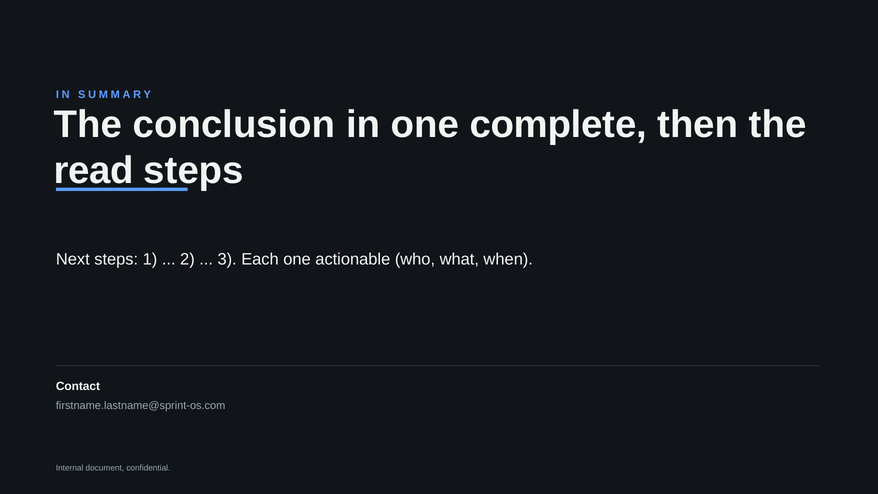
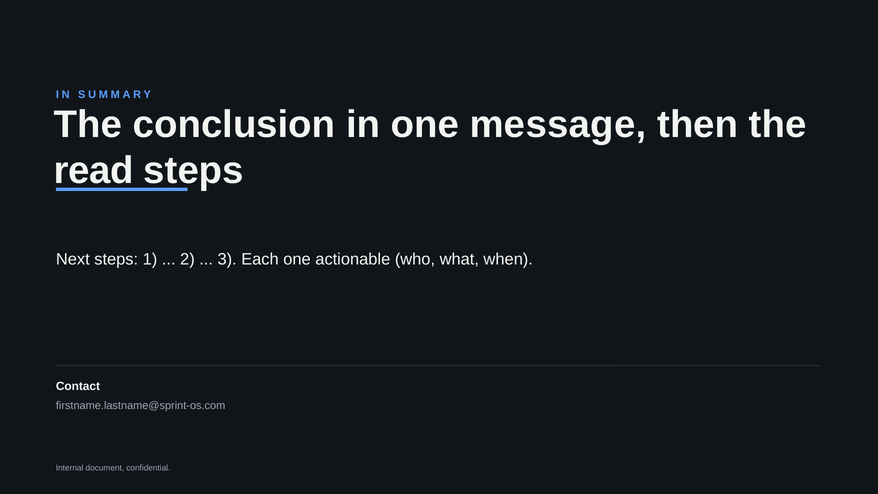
complete: complete -> message (558, 124)
